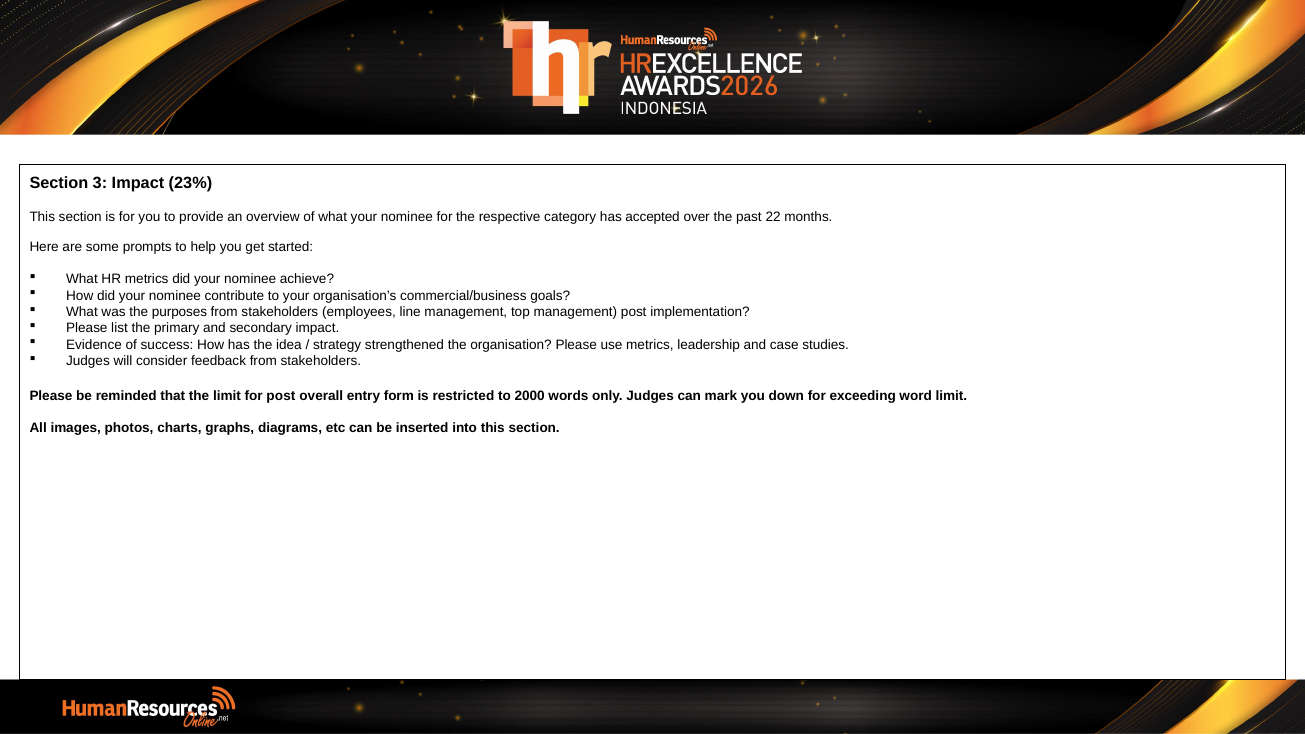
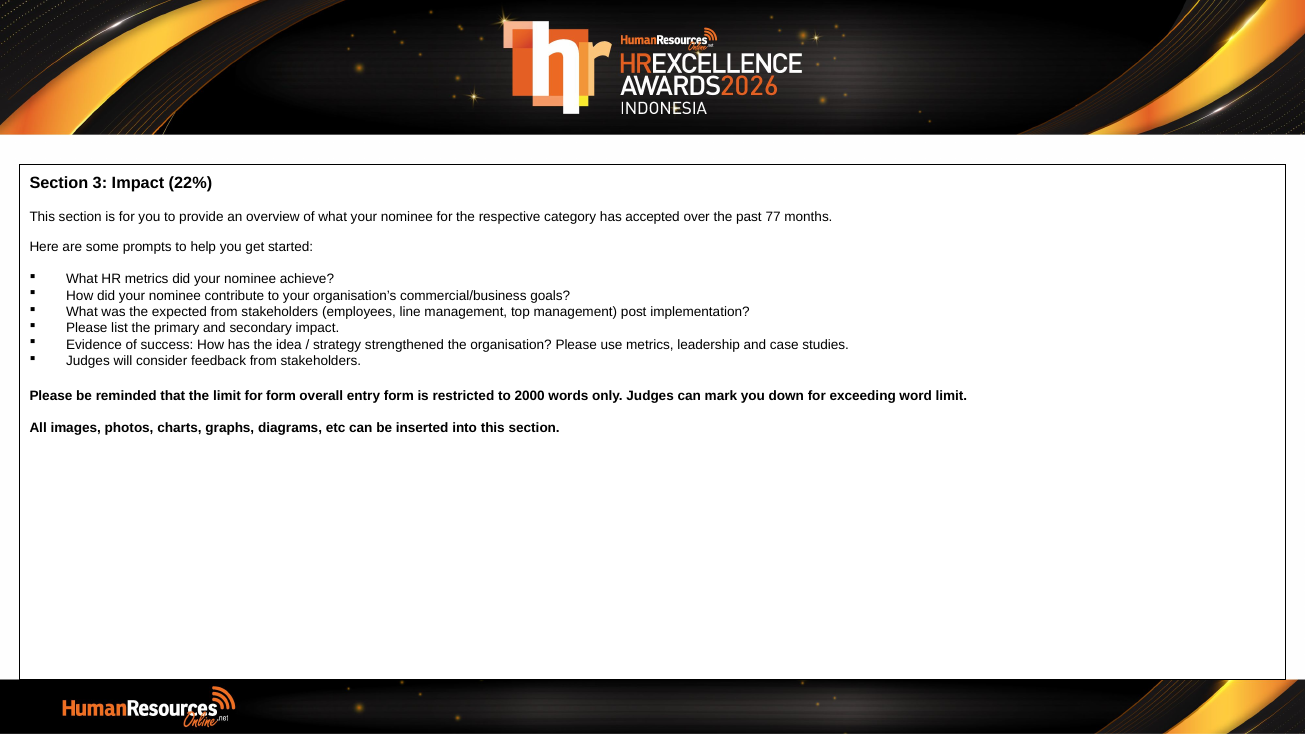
23%: 23% -> 22% (190, 183)
22: 22 -> 77 (773, 217)
purposes: purposes -> expected (179, 312)
for post: post -> form (281, 396)
